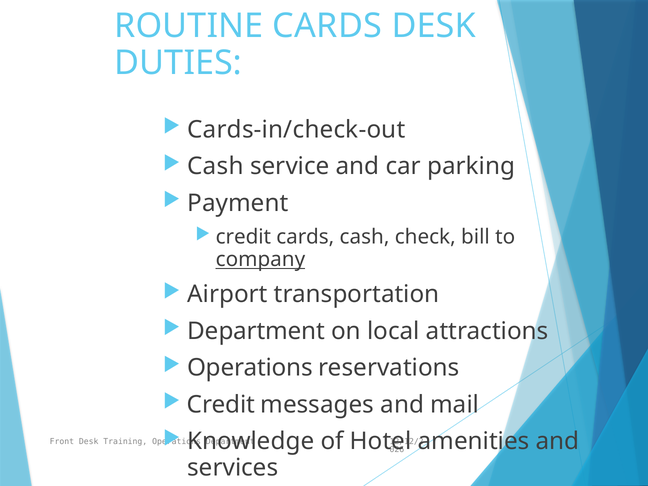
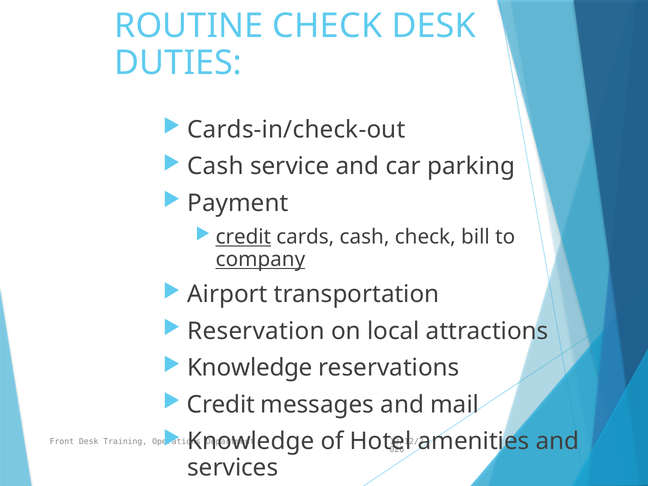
ROUTINE CARDS: CARDS -> CHECK (327, 26)
credit underline: none -> present (243, 237)
Department: Department -> Reservation (256, 331)
Operations: Operations -> Knowledge (250, 368)
